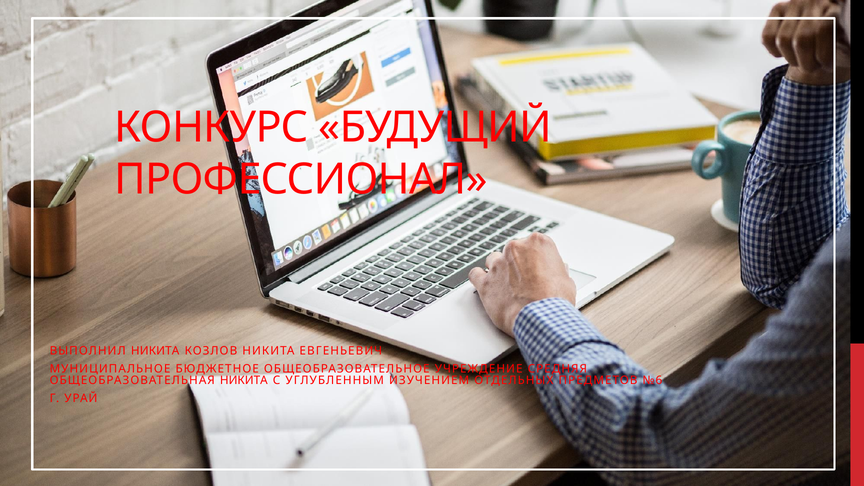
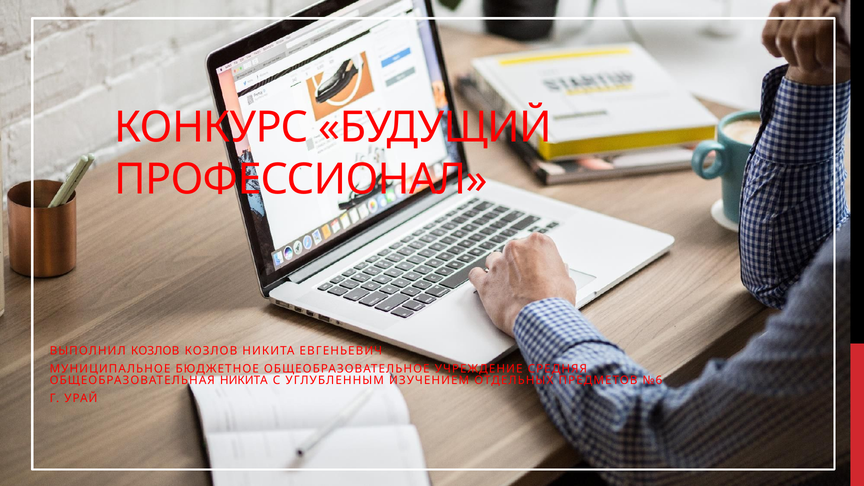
ВЫПОЛНИЛ НИКИТА: НИКИТА -> КОЗЛОВ (155, 351)
